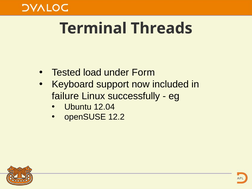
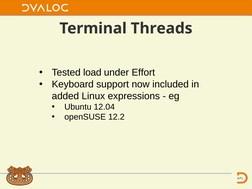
Form: Form -> Effort (143, 73)
failure: failure -> added (65, 96)
successfully: successfully -> expressions (134, 96)
